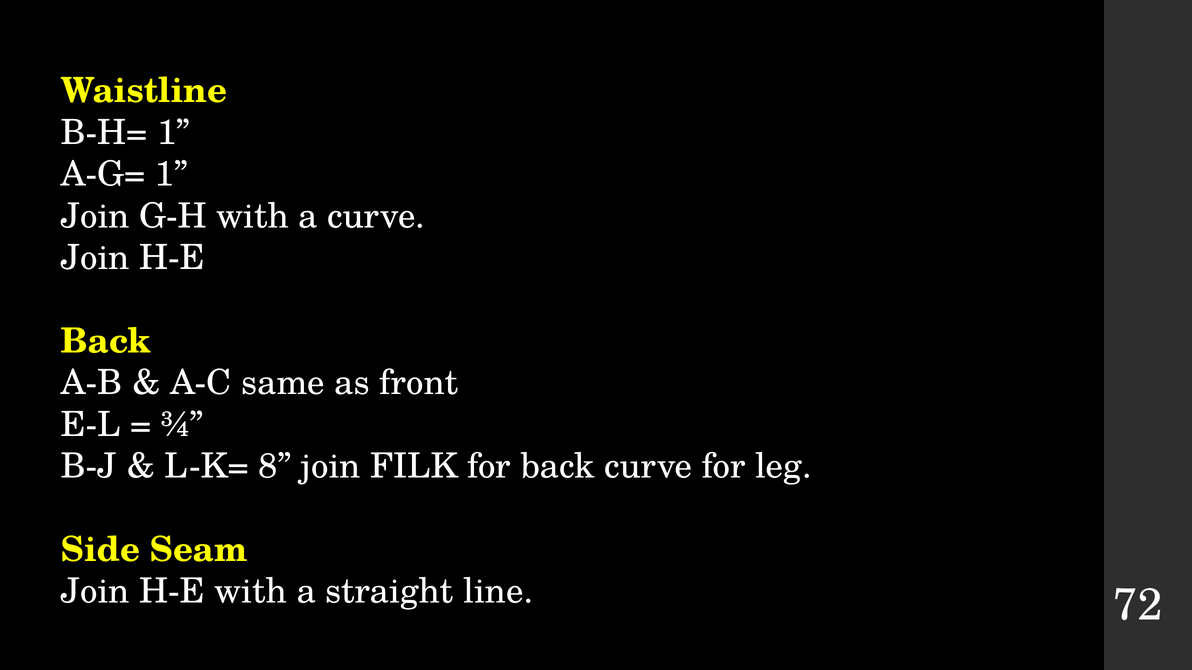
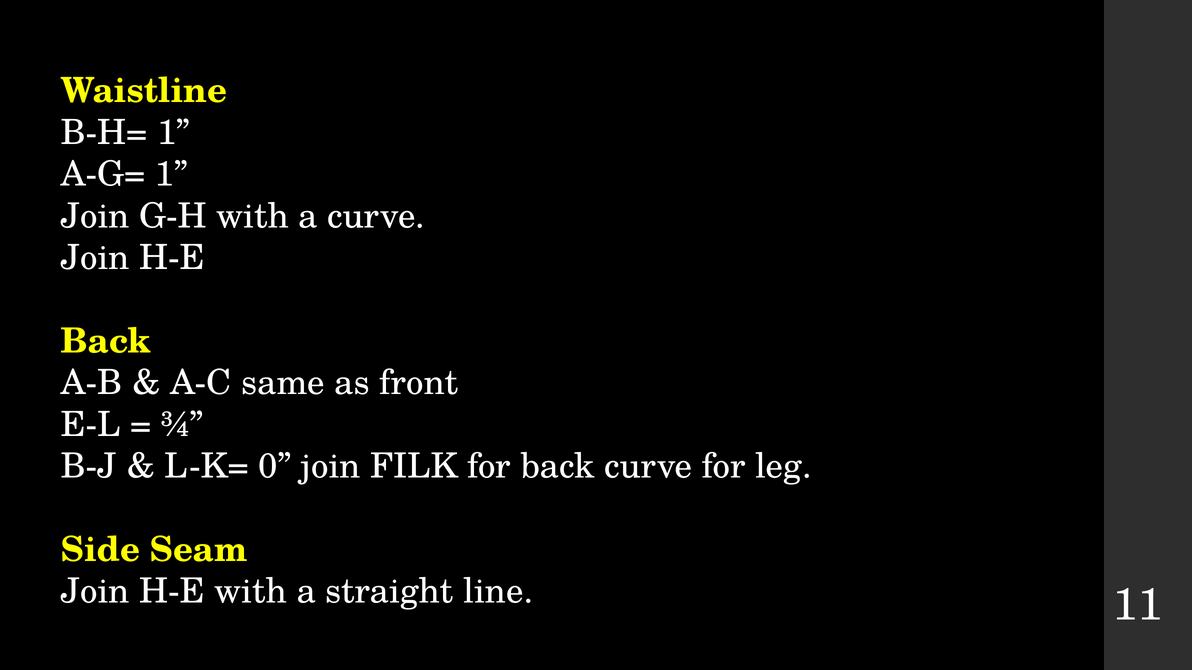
8: 8 -> 0 (275, 467)
72: 72 -> 11 (1138, 606)
